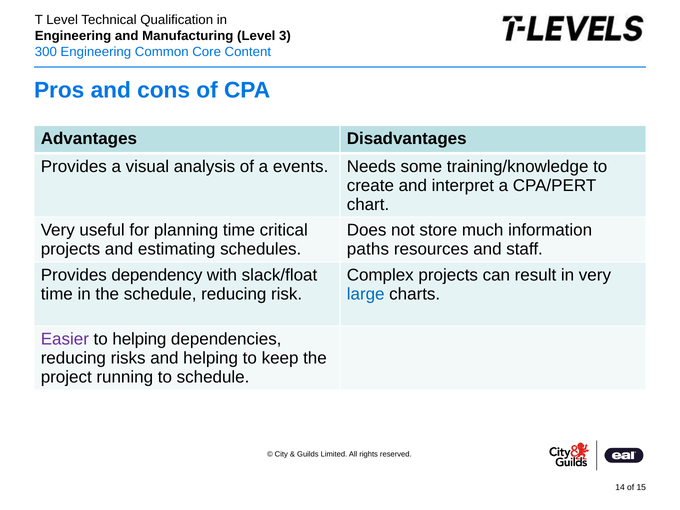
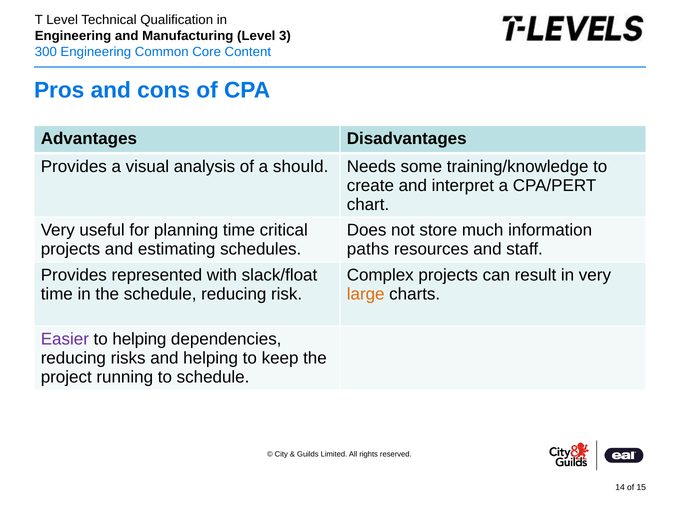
events: events -> should (301, 166)
dependency: dependency -> represented (157, 275)
large colour: blue -> orange (366, 294)
